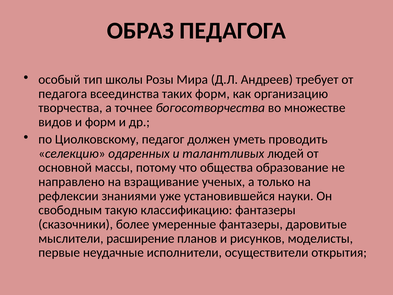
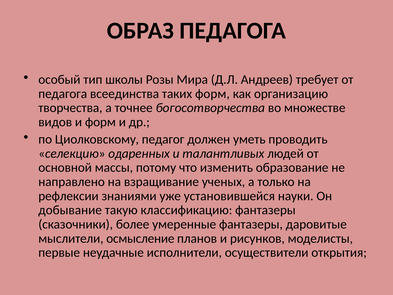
общества: общества -> изменить (226, 168)
свободным: свободным -> добывание (70, 210)
расширение: расширение -> осмысление (140, 238)
